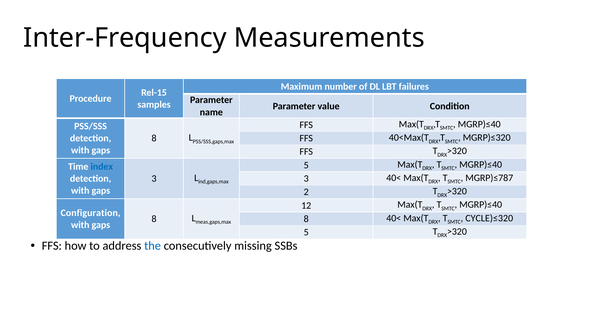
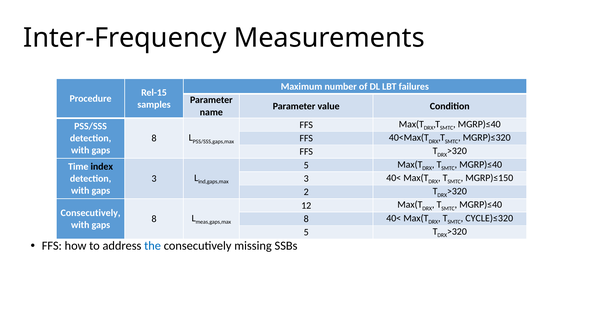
index colour: blue -> black (102, 167)
MGRP)≤787: MGRP)≤787 -> MGRP)≤150 (489, 178)
Configuration: Configuration -> Consecutively (91, 213)
